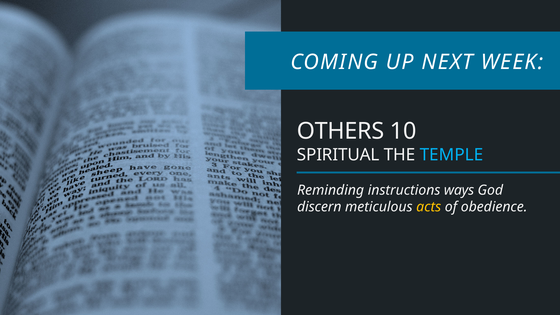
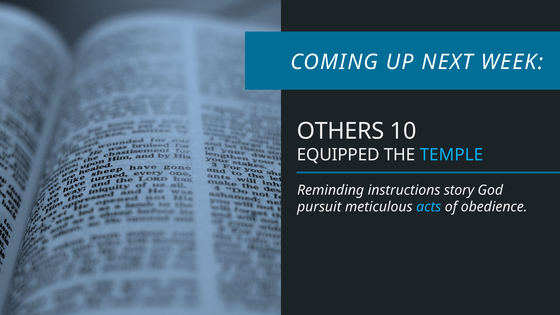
SPIRITUAL: SPIRITUAL -> EQUIPPED (338, 155)
ways: ways -> story (459, 190)
discern: discern -> pursuit (319, 207)
acts colour: yellow -> light blue (429, 207)
